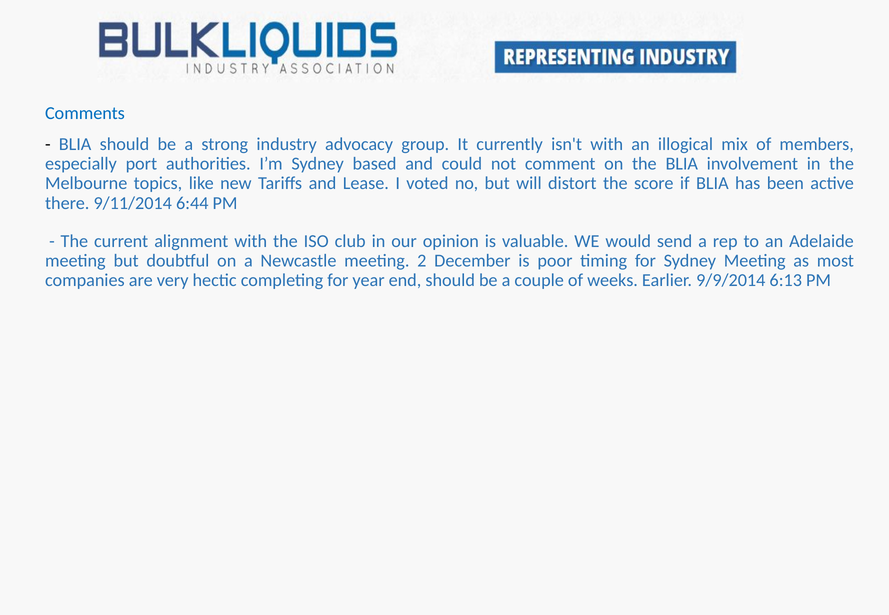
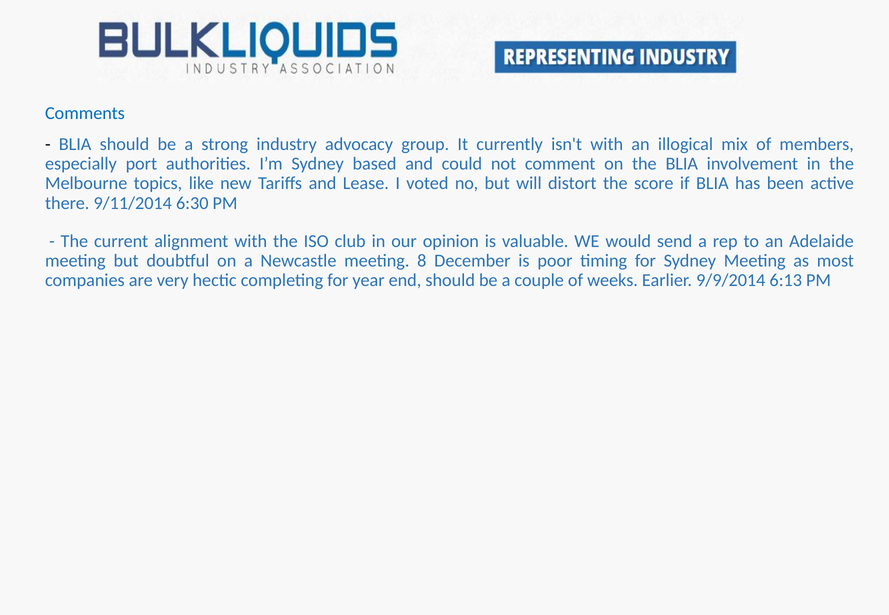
6:44: 6:44 -> 6:30 (192, 203)
2: 2 -> 8 (422, 261)
